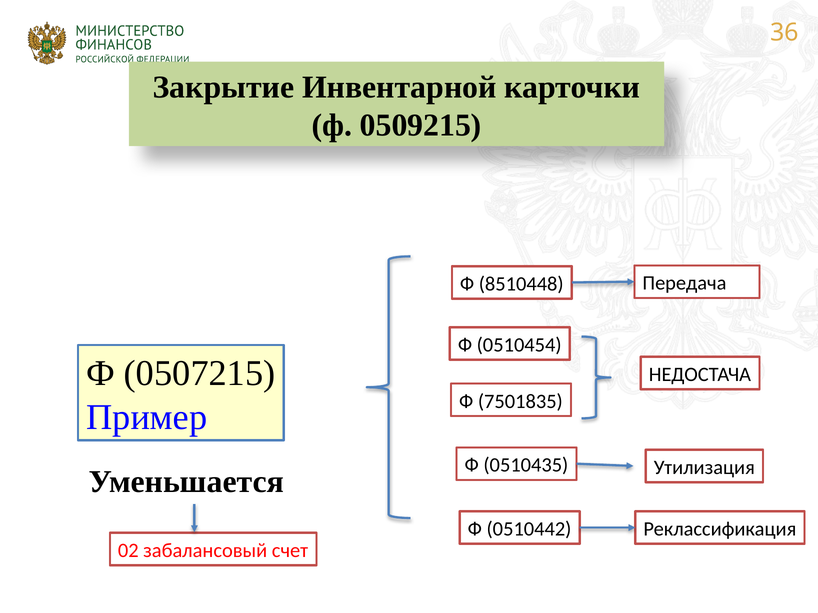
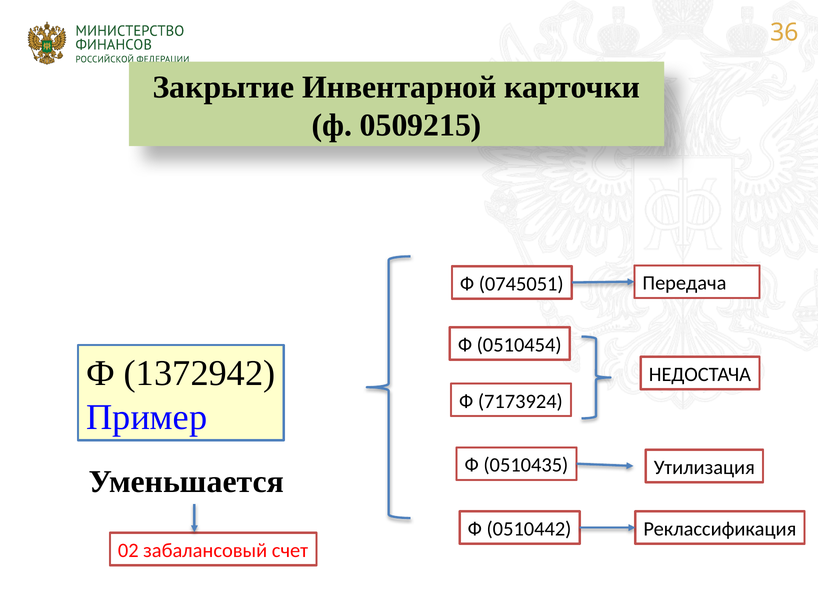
8510448: 8510448 -> 0745051 (521, 284)
0507215: 0507215 -> 1372942 (200, 374)
7501835: 7501835 -> 7173924 (520, 402)
